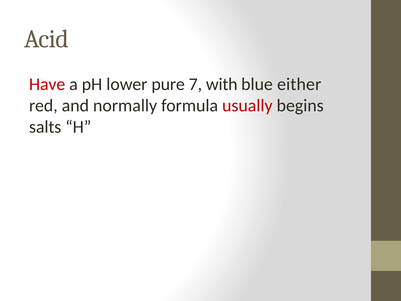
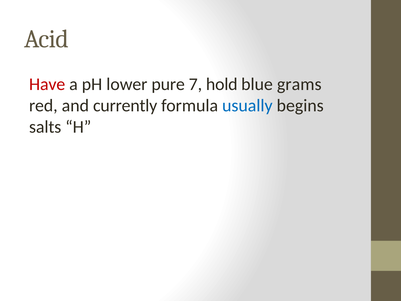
with: with -> hold (222, 84)
either: either -> grams (299, 84)
normally: normally -> currently (125, 106)
usually colour: red -> blue (247, 106)
